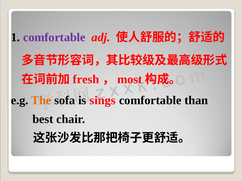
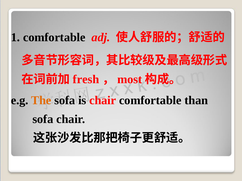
comfortable colour: purple -> black (54, 37)
is sings: sings -> chair (103, 101)
best: best -> sofa (43, 119)
